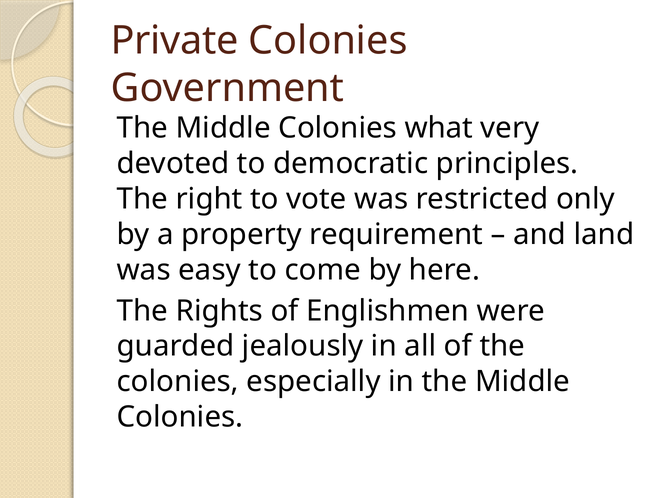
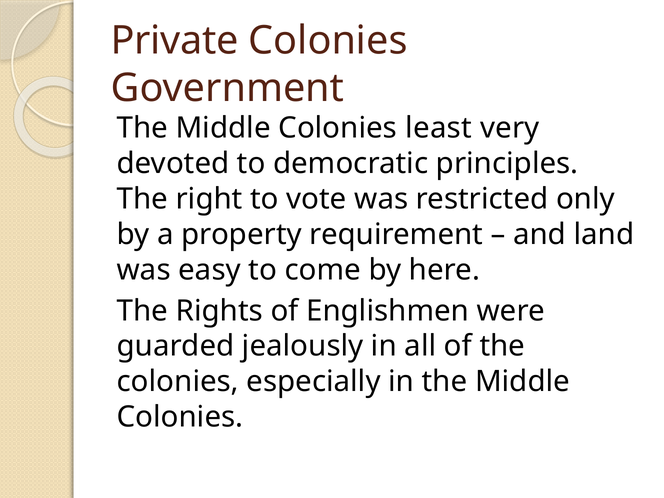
what: what -> least (439, 128)
